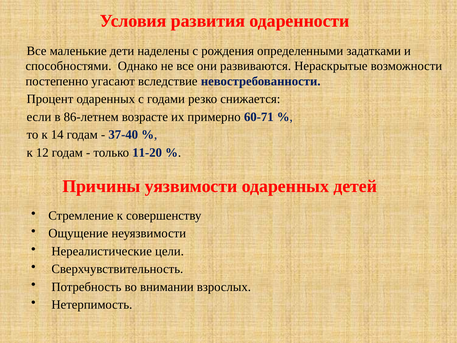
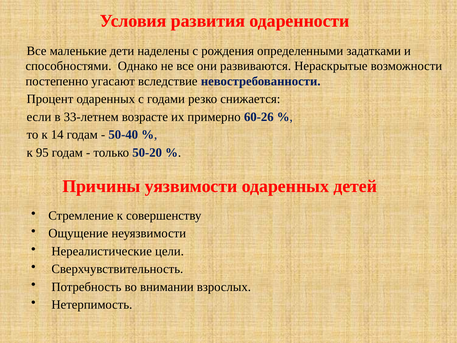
86-летнем: 86-летнем -> 33-летнем (91, 117)
60‑71: 60‑71 -> 60‑26 (259, 117)
37‑40: 37‑40 -> 50‑40 (123, 135)
12: 12 -> 95 (42, 152)
11‑20: 11‑20 -> 50‑20 (147, 152)
